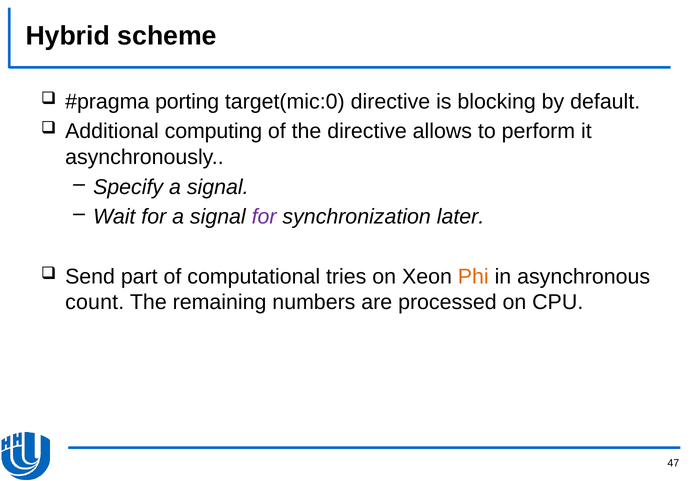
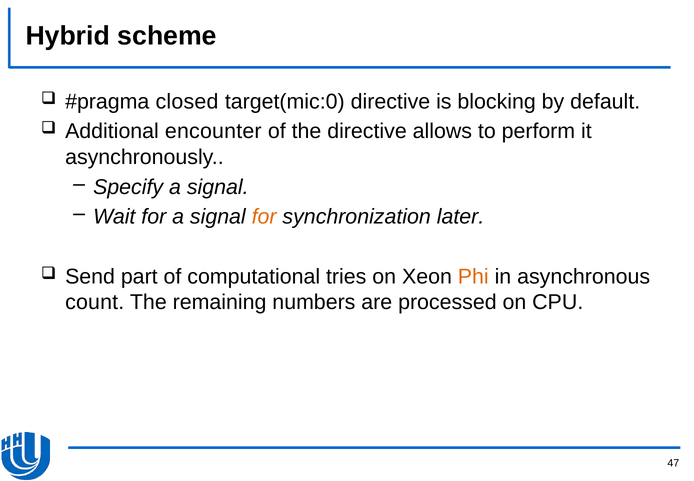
porting: porting -> closed (187, 101)
computing: computing -> encounter (213, 131)
for colour: purple -> orange (264, 217)
